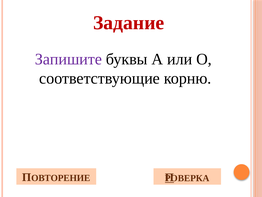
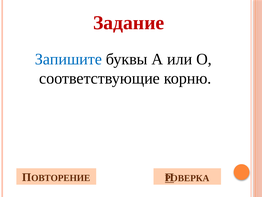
Запишите colour: purple -> blue (68, 59)
